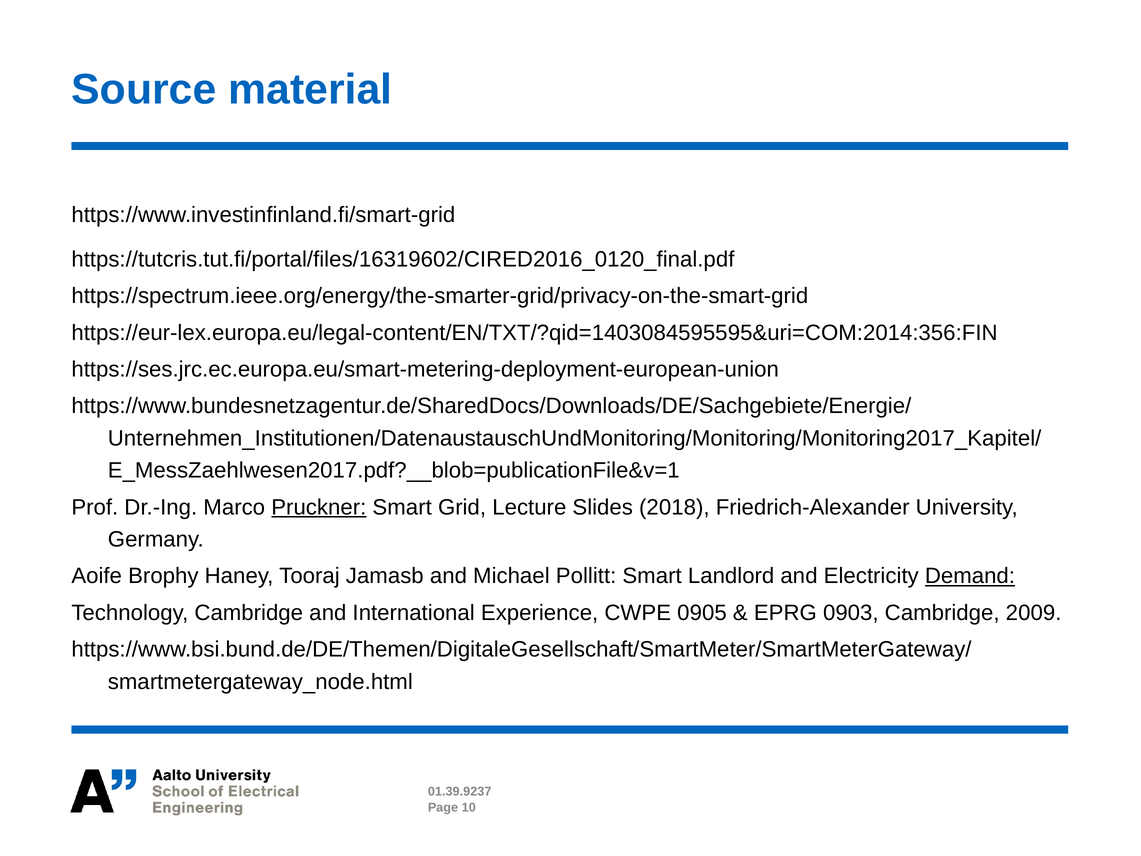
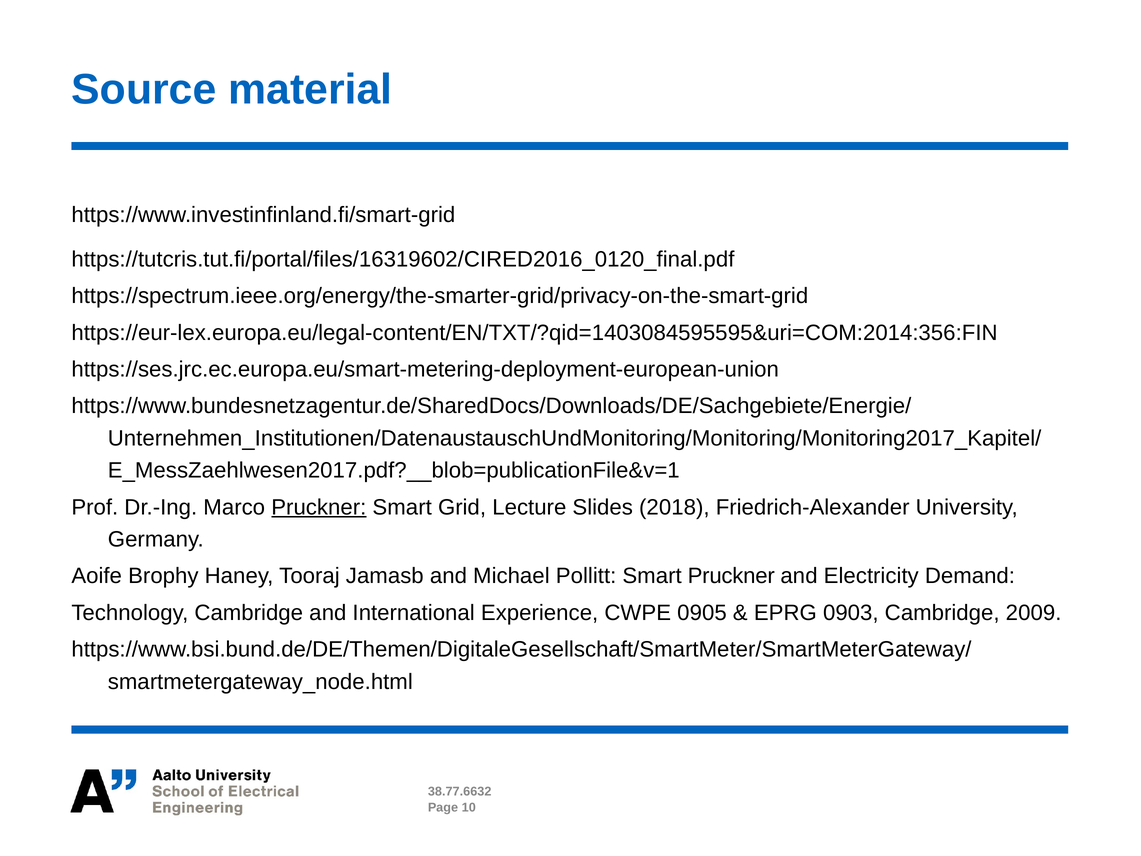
Smart Landlord: Landlord -> Pruckner (731, 576)
Demand underline: present -> none (970, 576)
01.39.9237: 01.39.9237 -> 38.77.6632 (460, 791)
